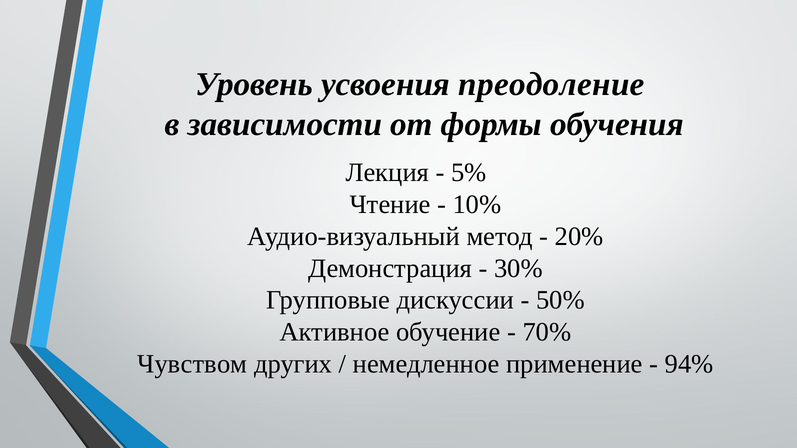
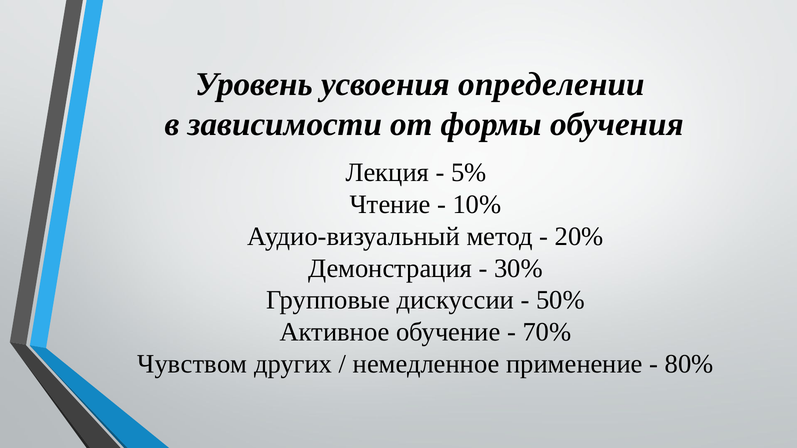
преодоление: преодоление -> определении (552, 84)
94%: 94% -> 80% (689, 364)
